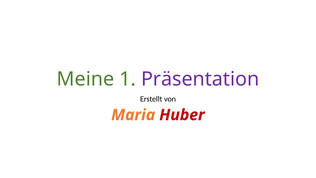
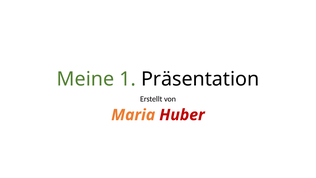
Präsentation colour: purple -> black (200, 79)
